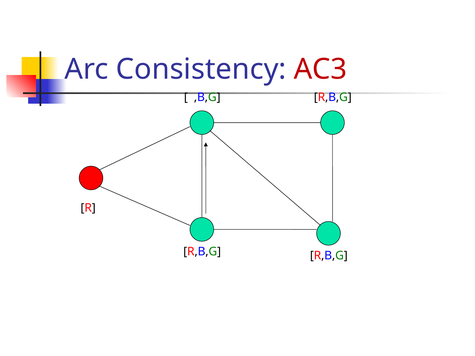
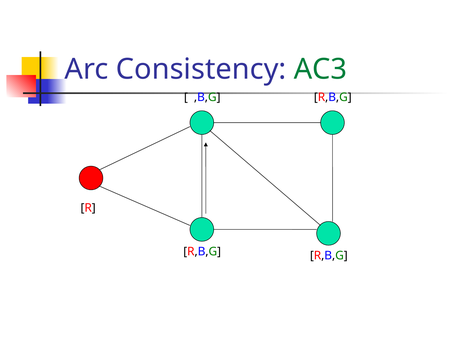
AC3 colour: red -> green (320, 69)
